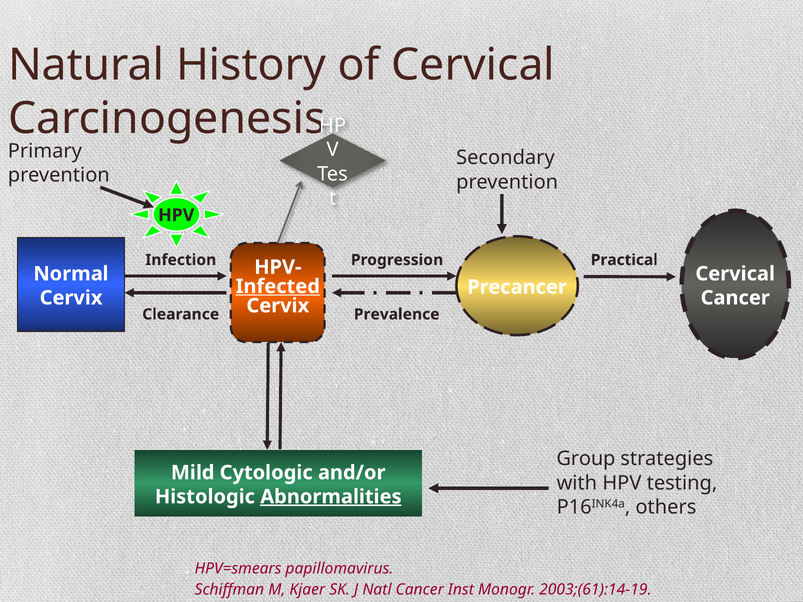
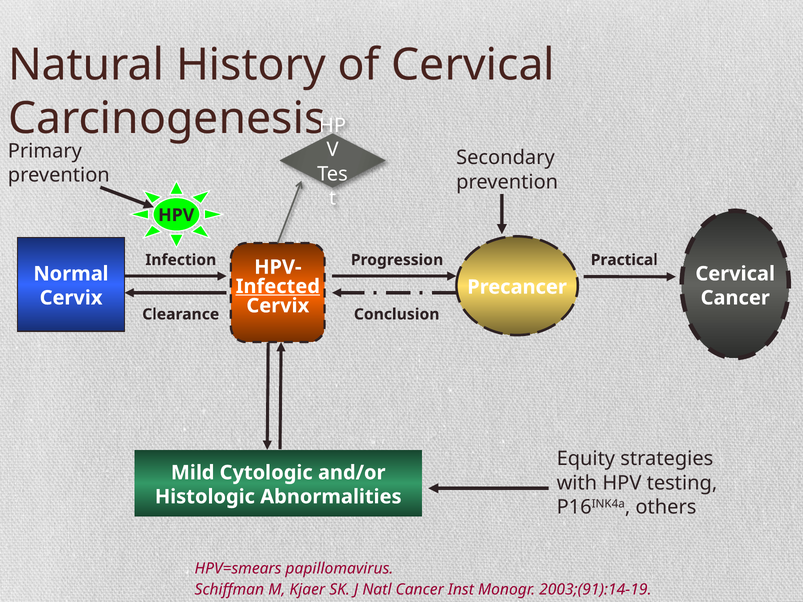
Prevalence: Prevalence -> Conclusion (397, 314)
Group: Group -> Equity (586, 459)
Abnormalities underline: present -> none (331, 497)
2003;(61):14-19: 2003;(61):14-19 -> 2003;(91):14-19 (595, 590)
